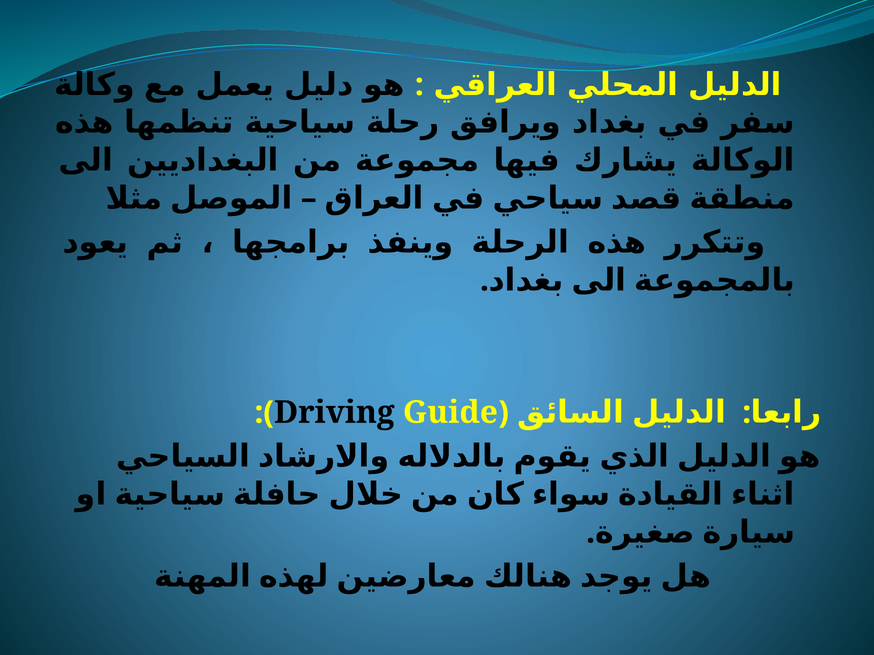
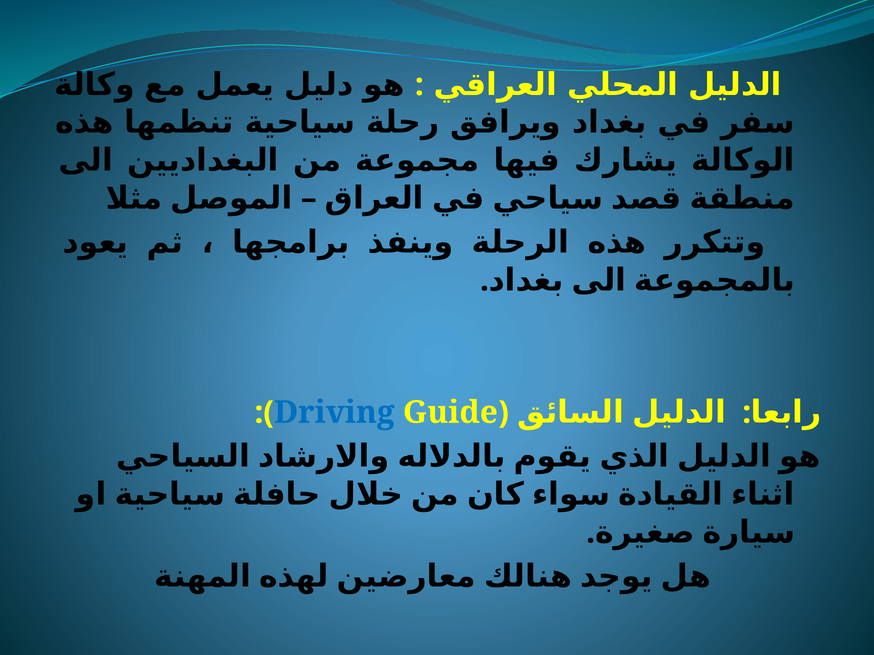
Driving colour: black -> blue (334, 413)
